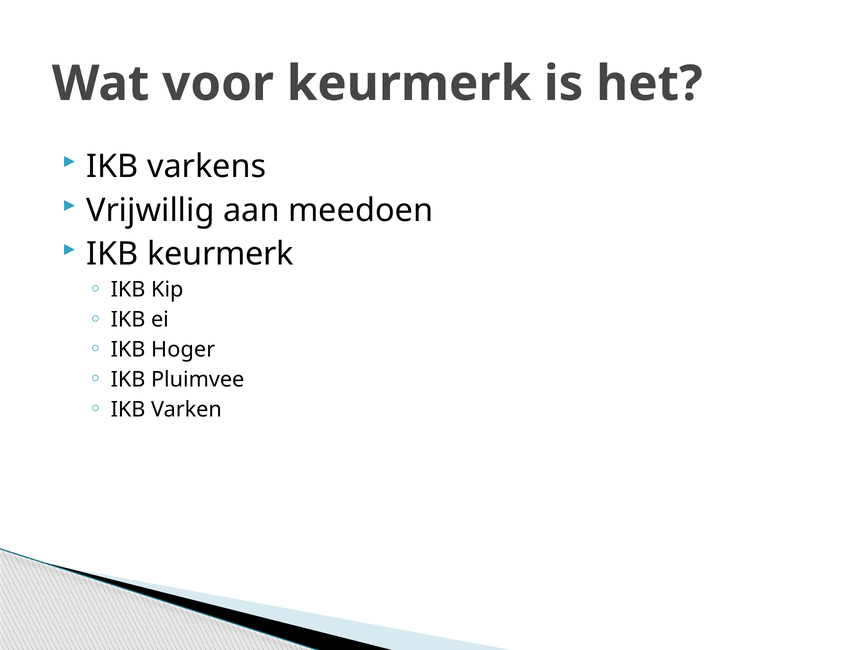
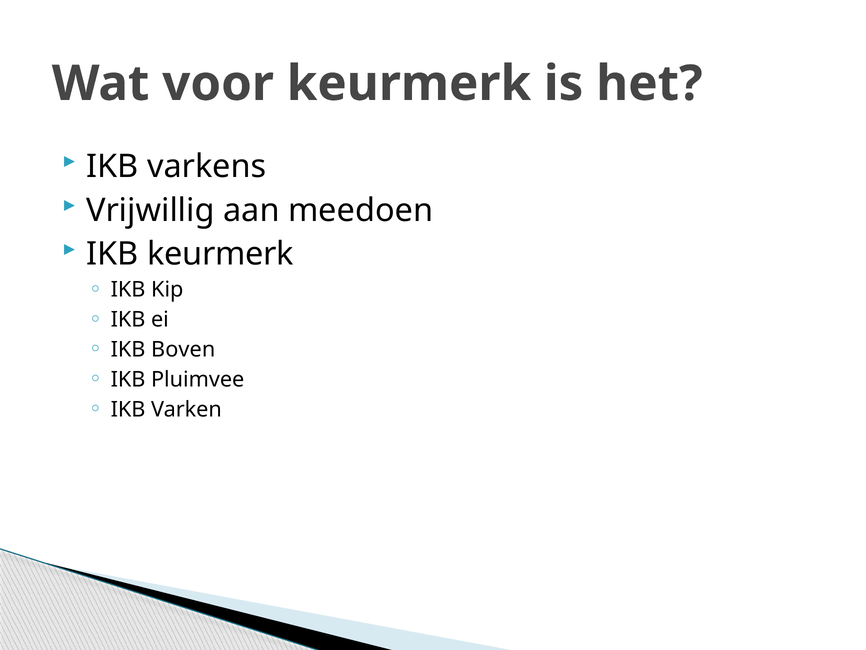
Hoger: Hoger -> Boven (183, 349)
